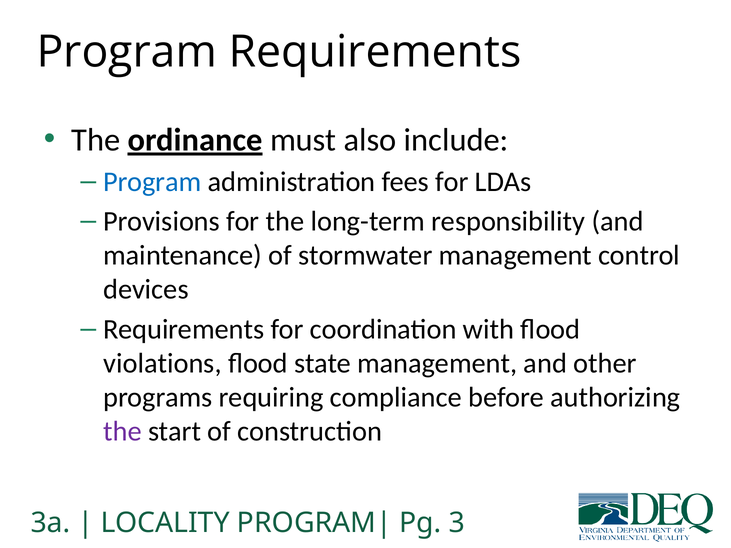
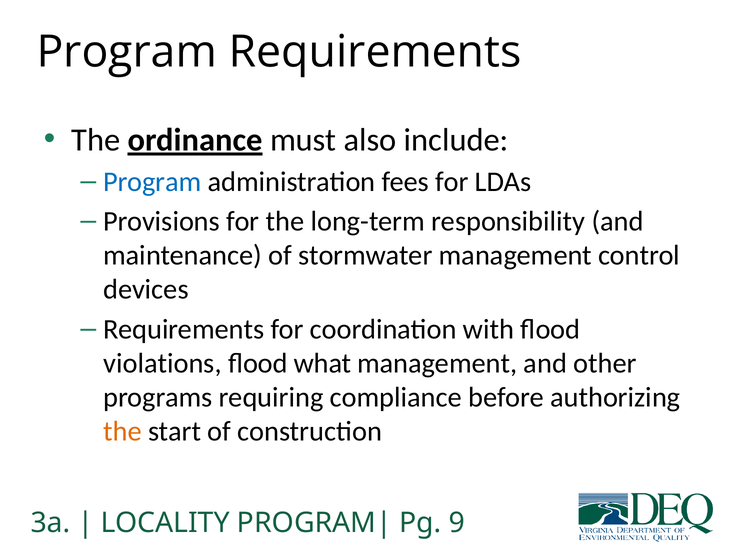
state: state -> what (323, 363)
the colour: purple -> orange (123, 432)
3: 3 -> 9 (457, 523)
